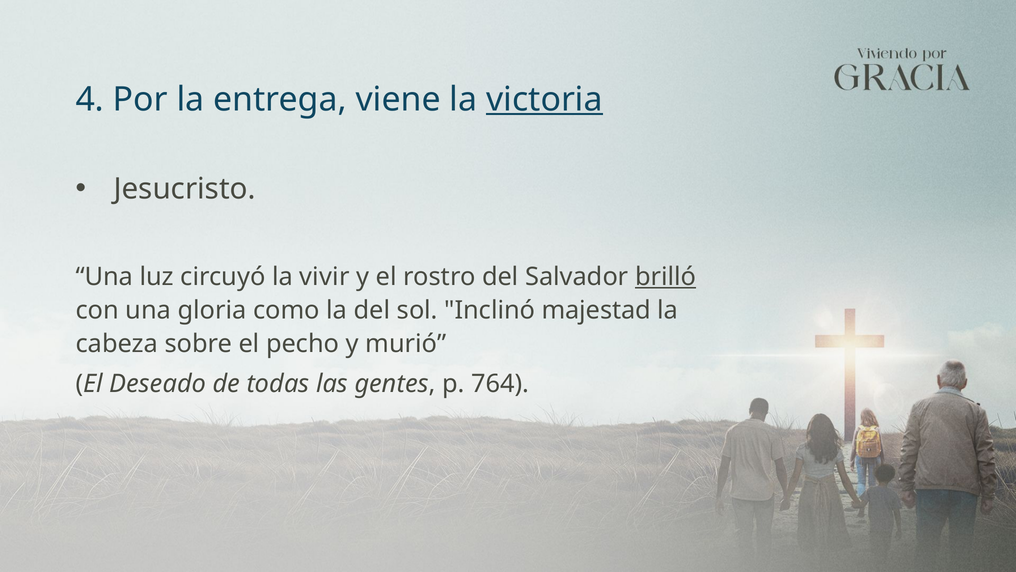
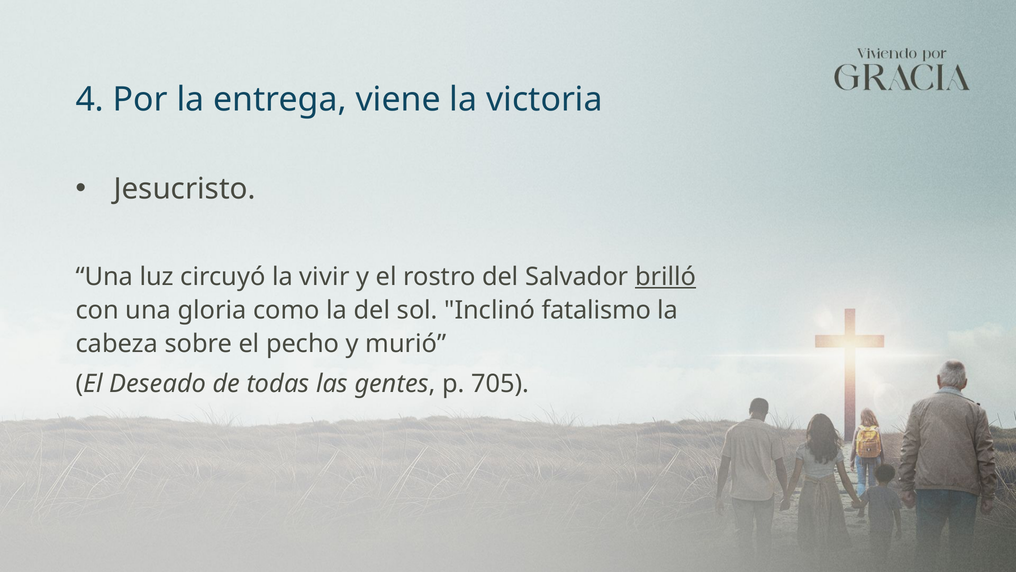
victoria underline: present -> none (544, 99)
majestad: majestad -> fatalismo (596, 310)
764: 764 -> 705 (500, 383)
